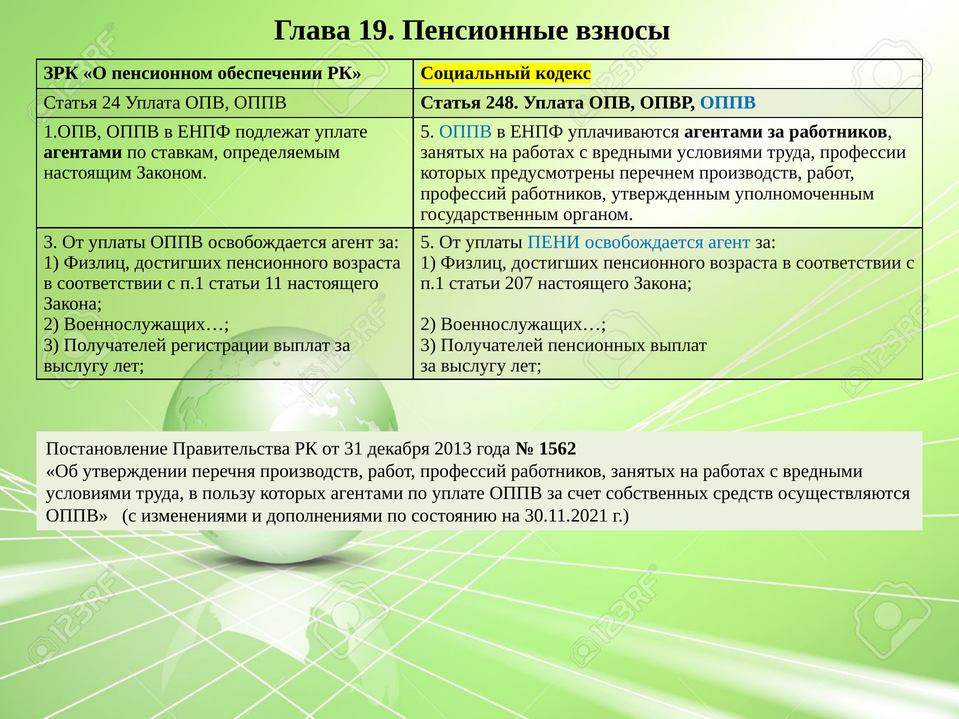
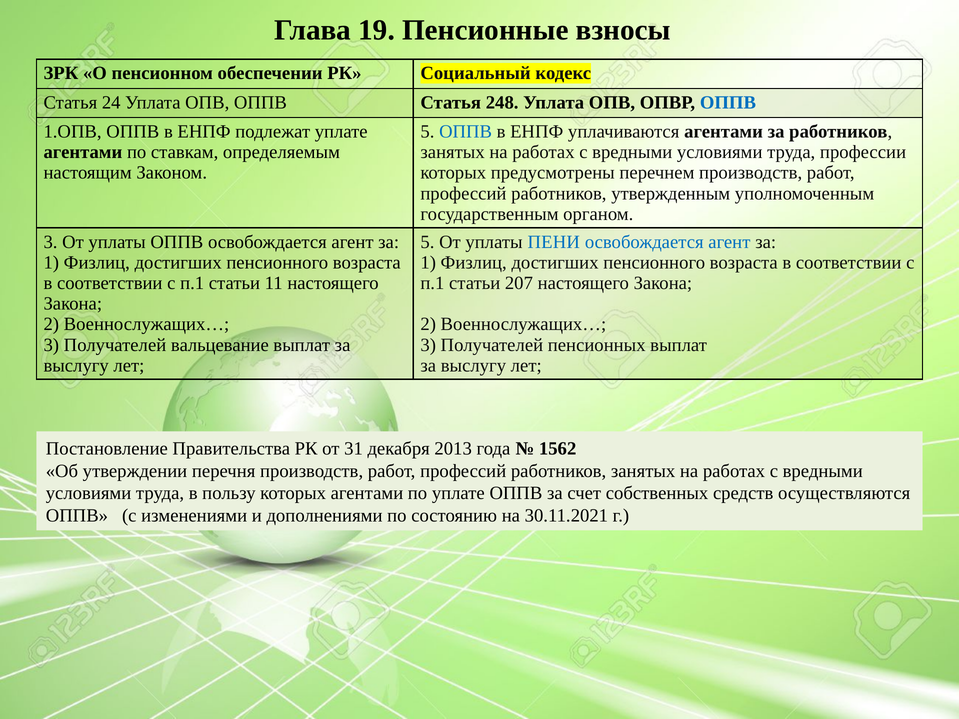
регистрации: регистрации -> вальцевание (220, 345)
